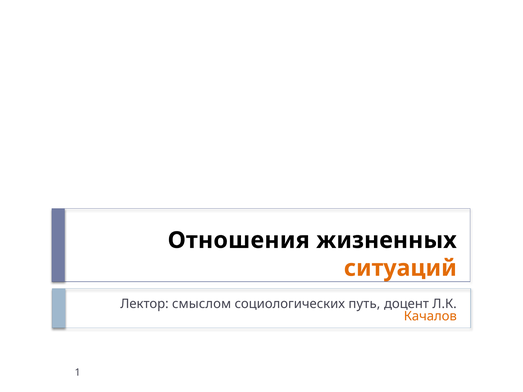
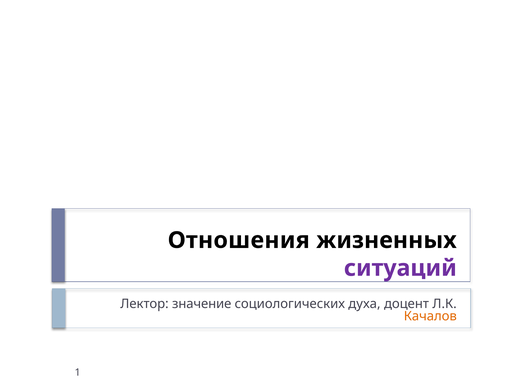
ситуаций colour: orange -> purple (400, 268)
смыслом: смыслом -> значение (202, 304)
путь: путь -> духа (364, 304)
